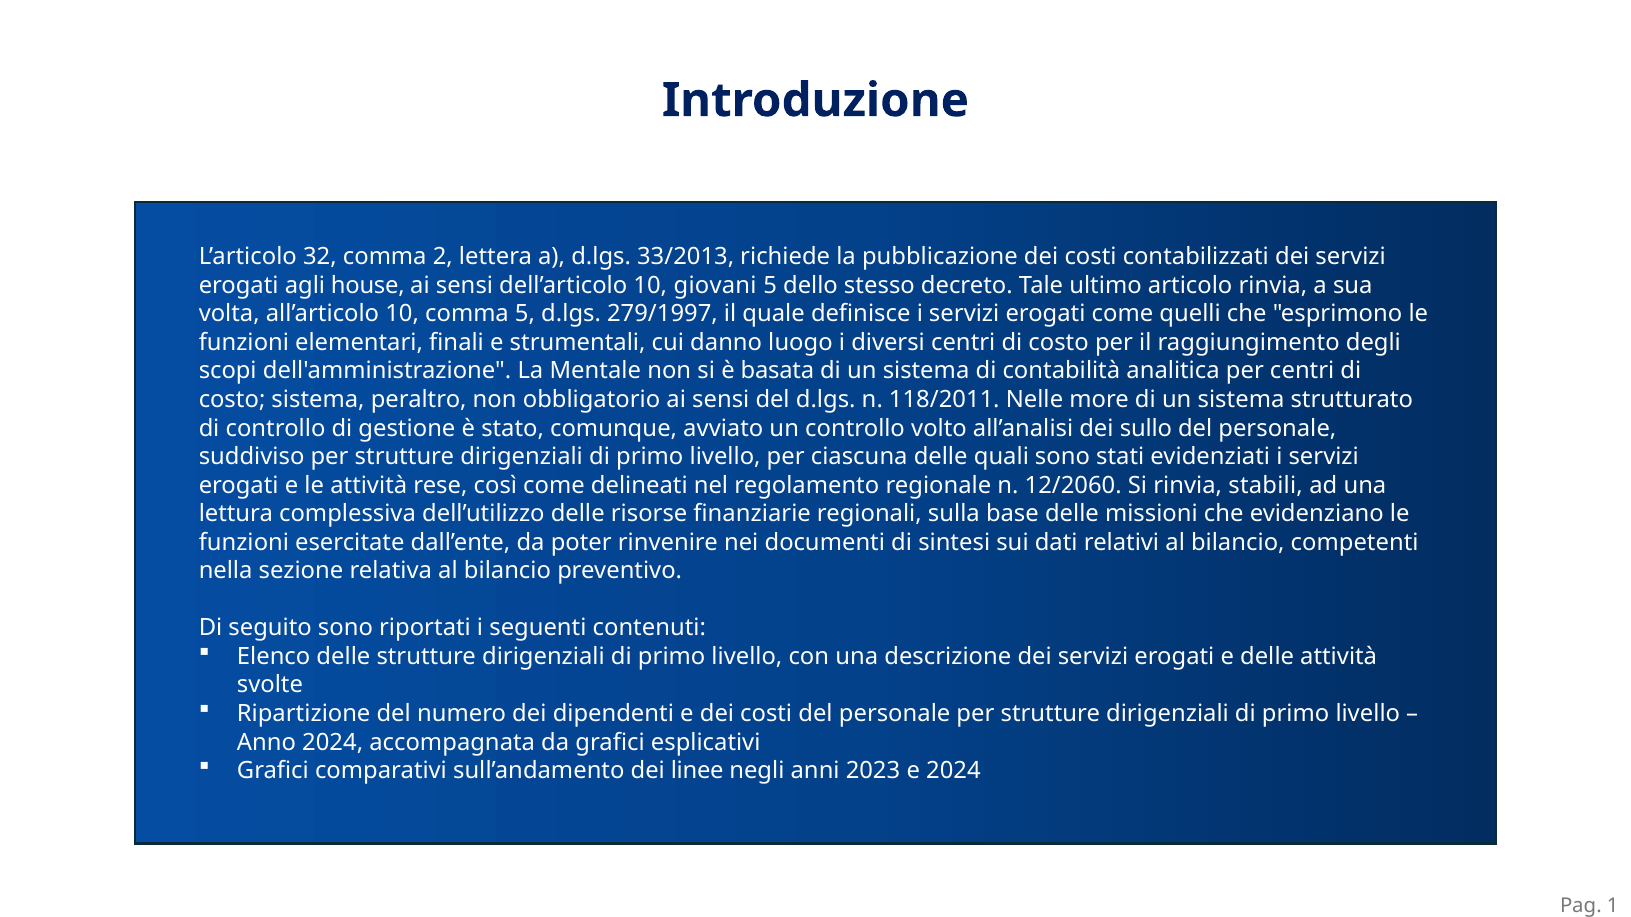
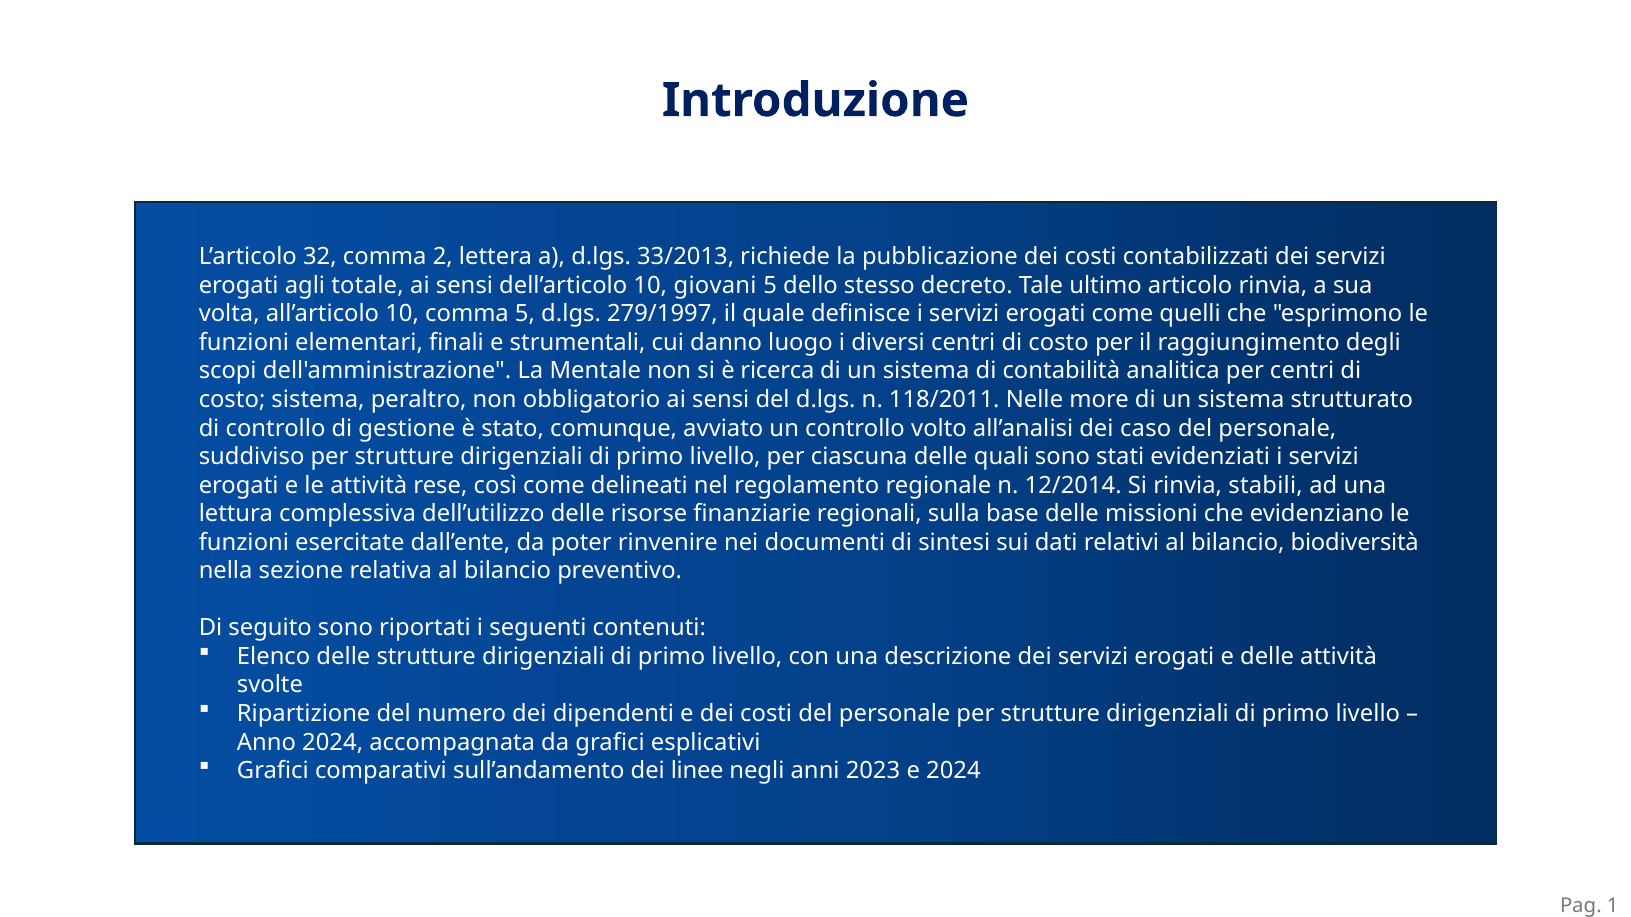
house: house -> totale (368, 286)
basata: basata -> ricerca (777, 371)
sullo: sullo -> caso (1146, 428)
12/2060: 12/2060 -> 12/2014 (1073, 485)
competenti: competenti -> biodiversità (1355, 543)
